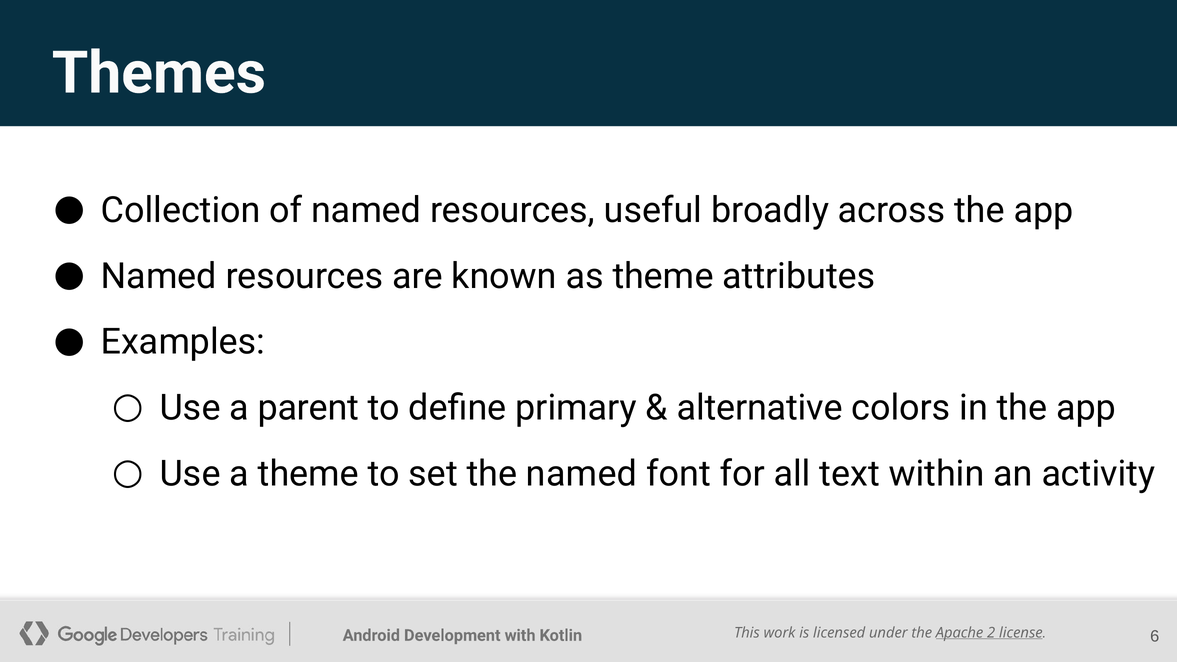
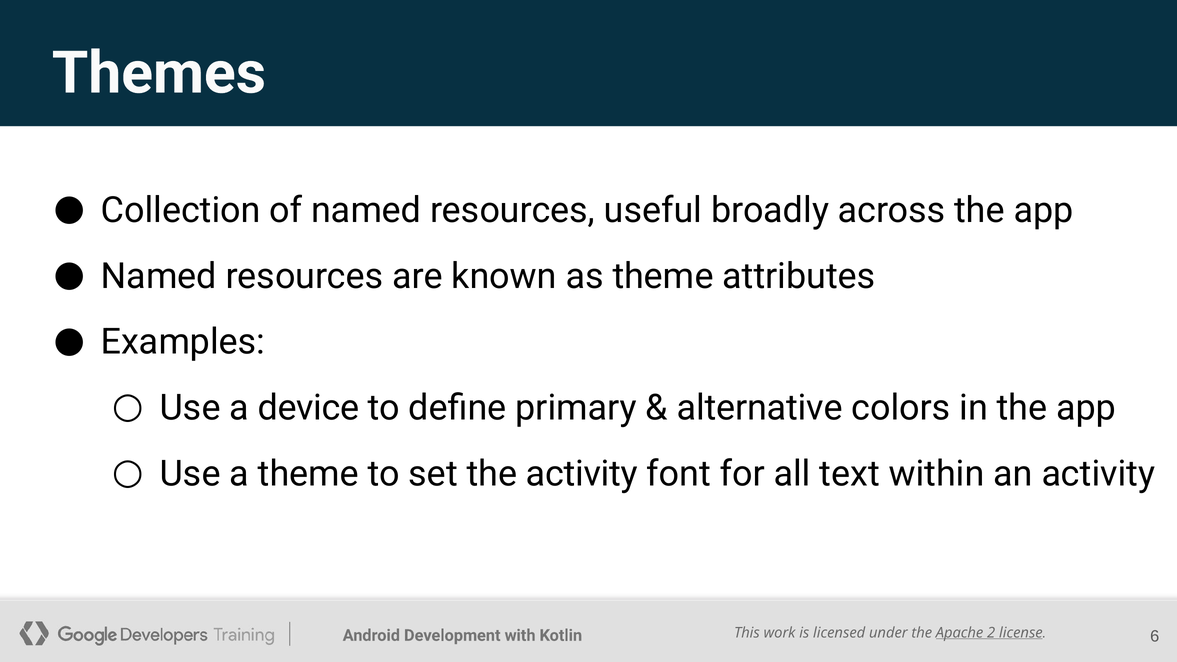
parent: parent -> device (308, 408)
the named: named -> activity (582, 474)
